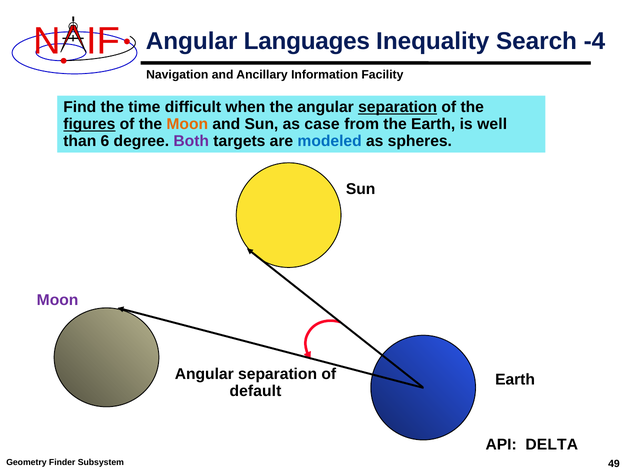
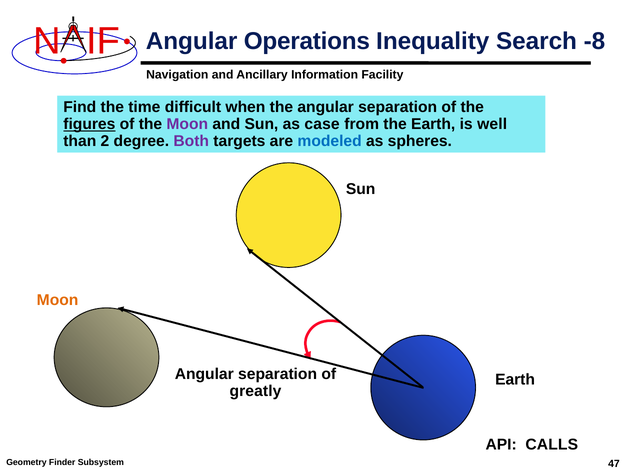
Languages: Languages -> Operations (307, 41)
-4: -4 -> -8 (594, 41)
separation underline: present -> none (398, 107)
Moon colour: orange -> purple (187, 124)
6: 6 -> 2 (105, 141)
Moon colour: purple -> orange (58, 300)
default: default -> greatly (255, 391)
DELTA: DELTA -> CALLS (552, 444)
49: 49 -> 47 (614, 463)
